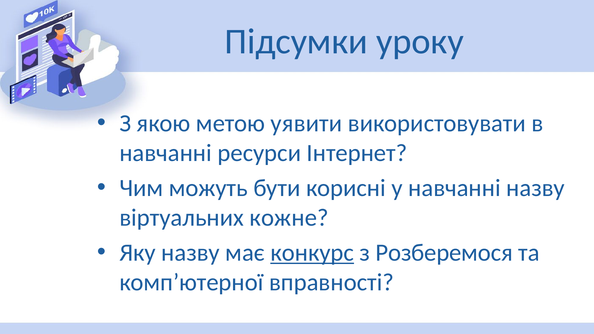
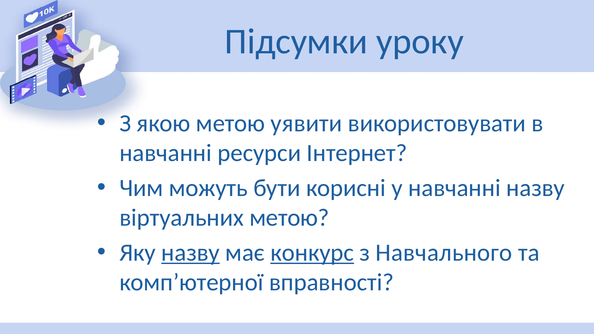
віртуальних кожне: кожне -> метою (289, 218)
назву underline: none -> present (191, 253)
Розберемося: Розберемося -> Навчального (444, 253)
